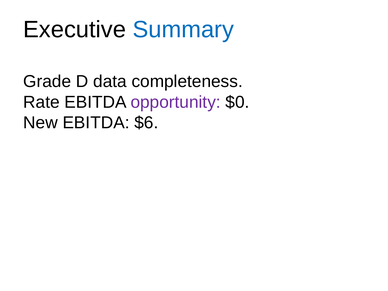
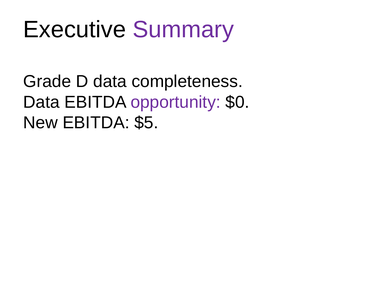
Summary colour: blue -> purple (183, 29)
Rate: Rate -> Data (41, 102)
$6: $6 -> $5 (146, 123)
